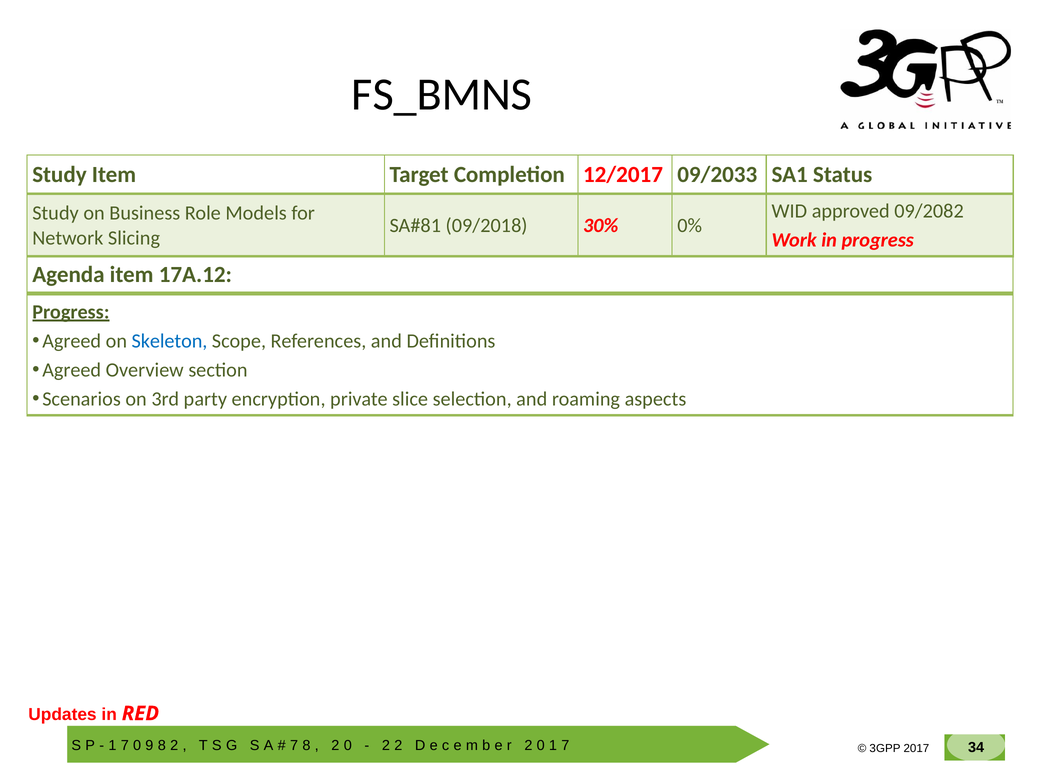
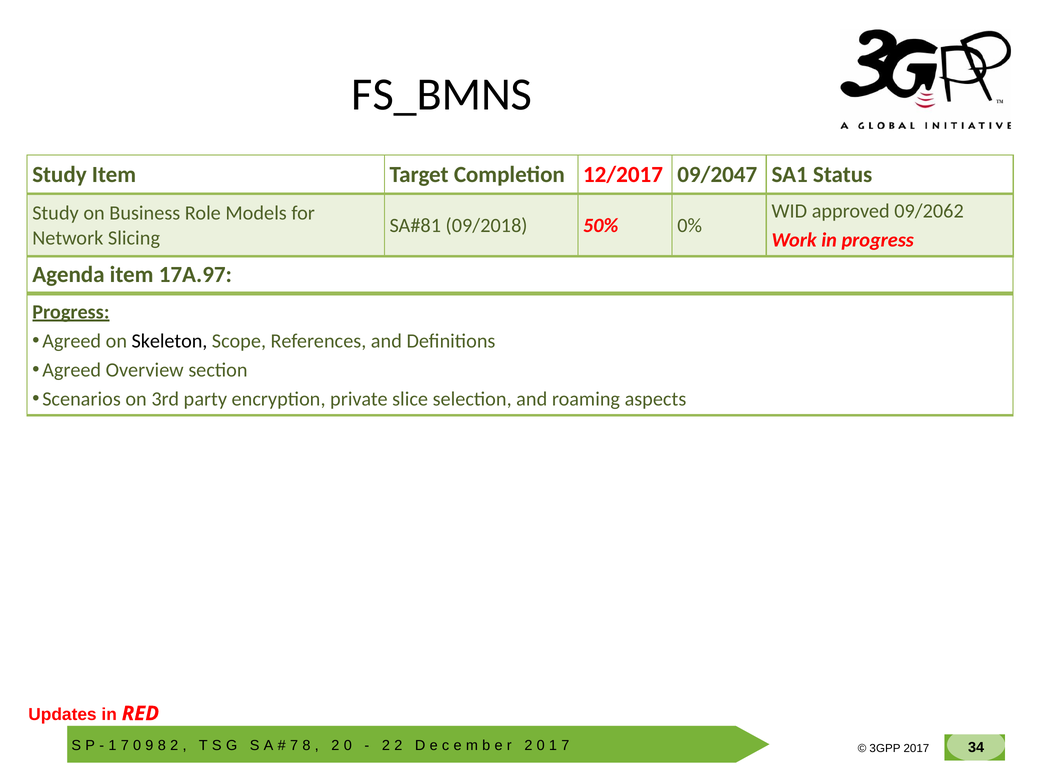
09/2033: 09/2033 -> 09/2047 (717, 175)
09/2082: 09/2082 -> 09/2062 (929, 211)
30%: 30% -> 50% (601, 225)
17A.12: 17A.12 -> 17A.97 (195, 274)
Skeleton colour: blue -> black (169, 341)
